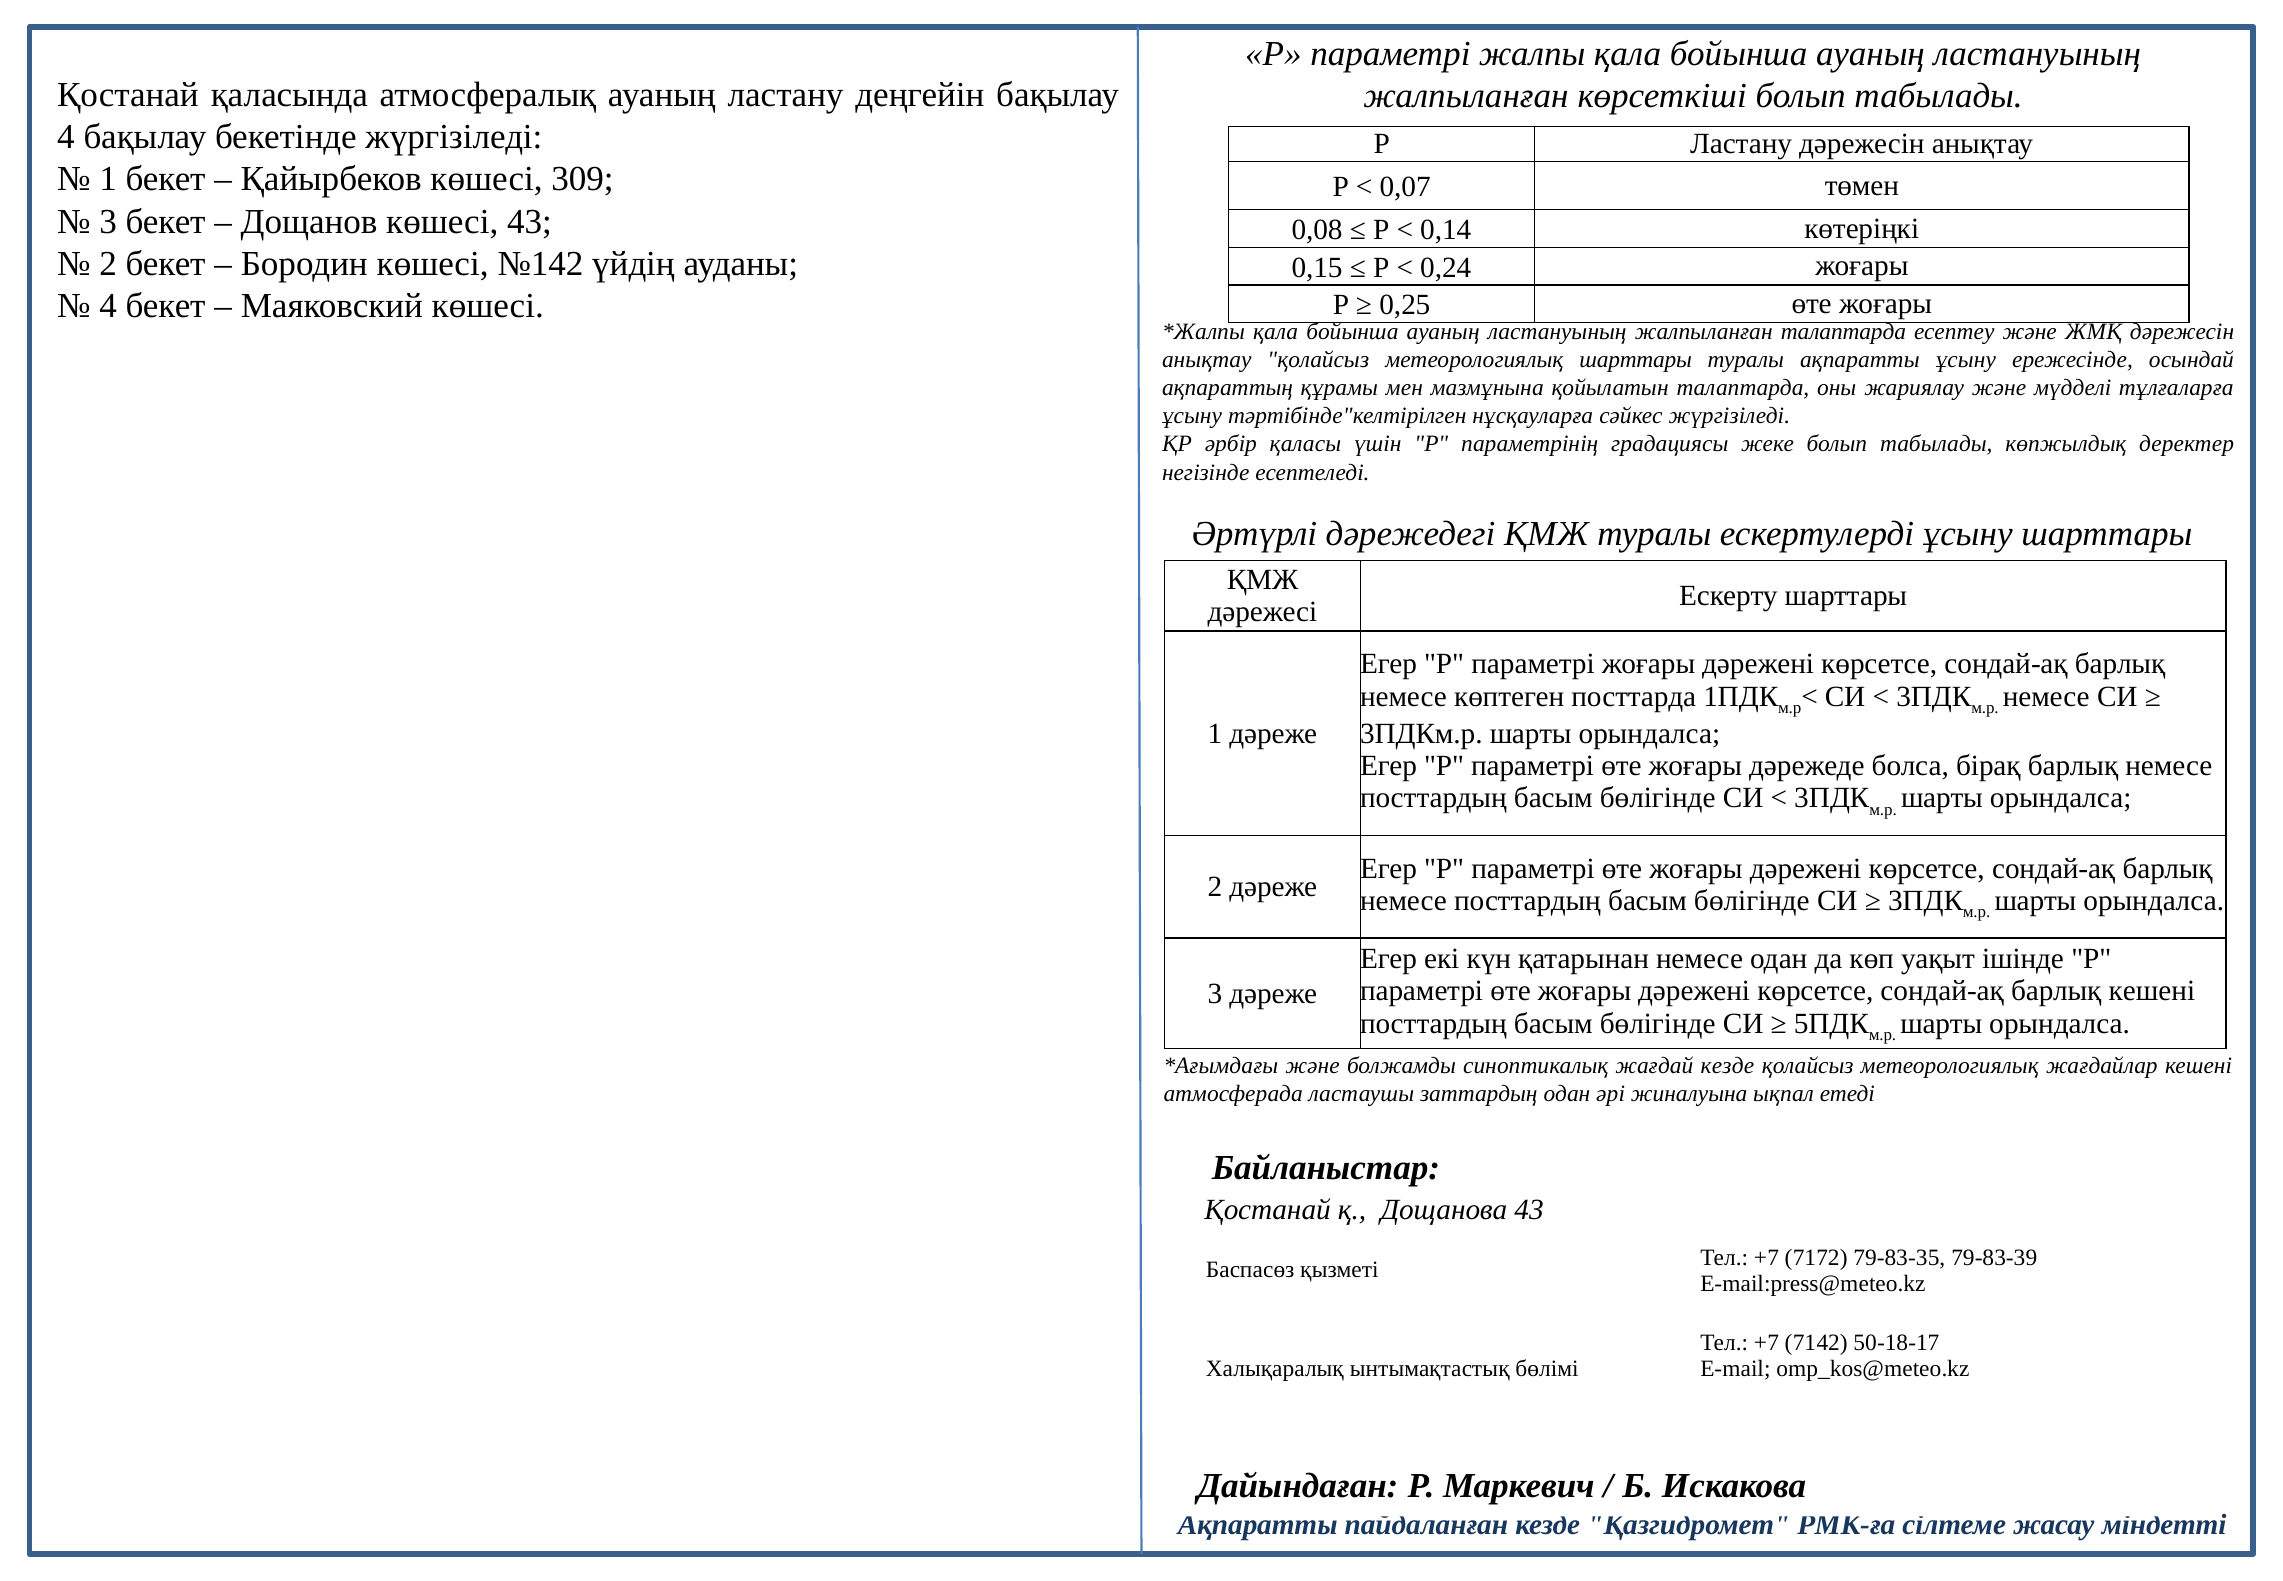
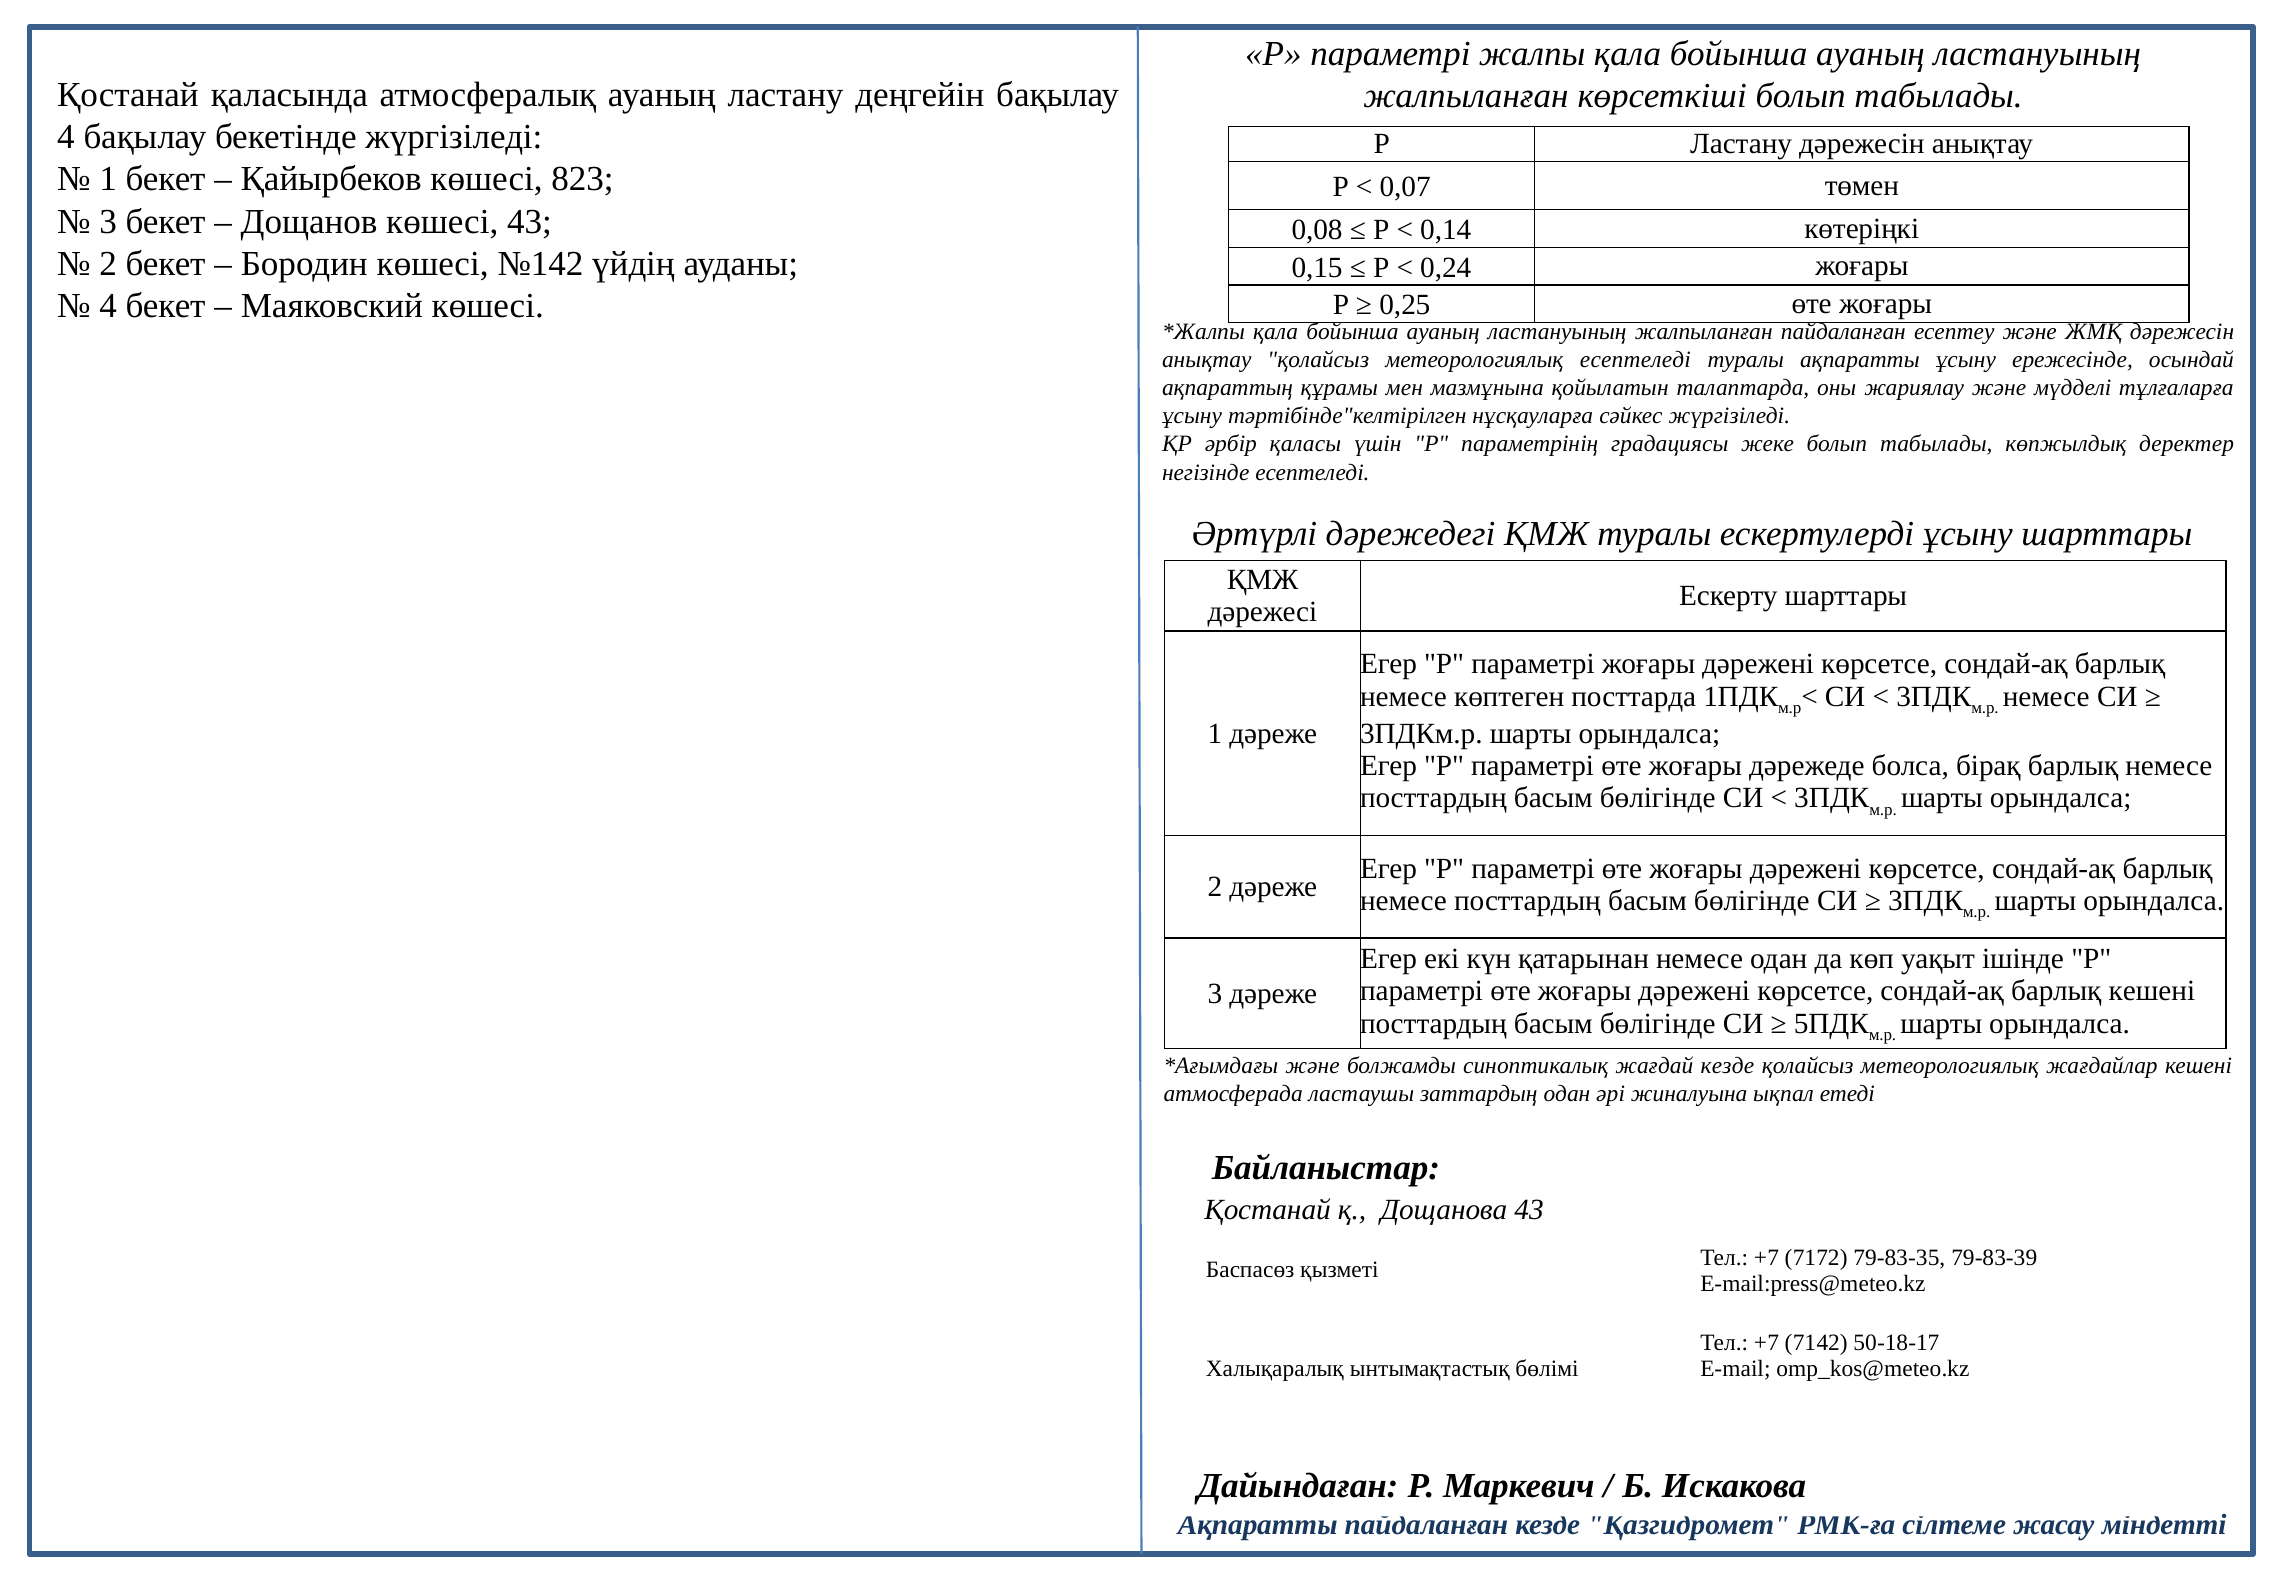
309: 309 -> 823 (583, 179)
жалпыланған талаптарда: талаптарда -> пайдаланған (1843, 332)
метеорологиялық шарттары: шарттары -> есептеледі (1635, 360)
